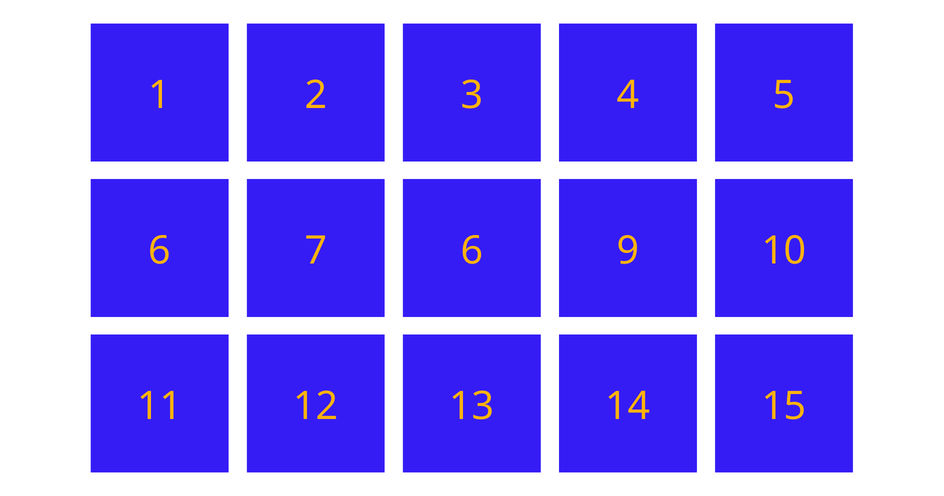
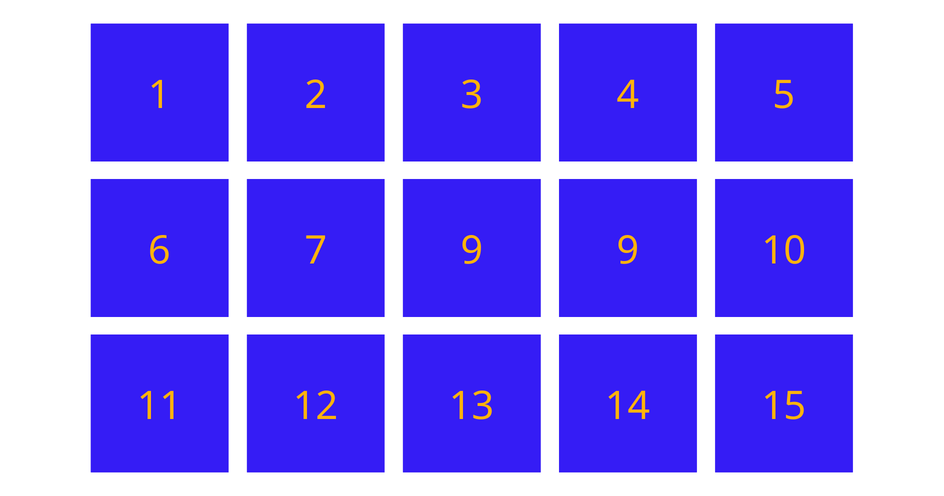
6: 6 -> 9 (472, 251)
